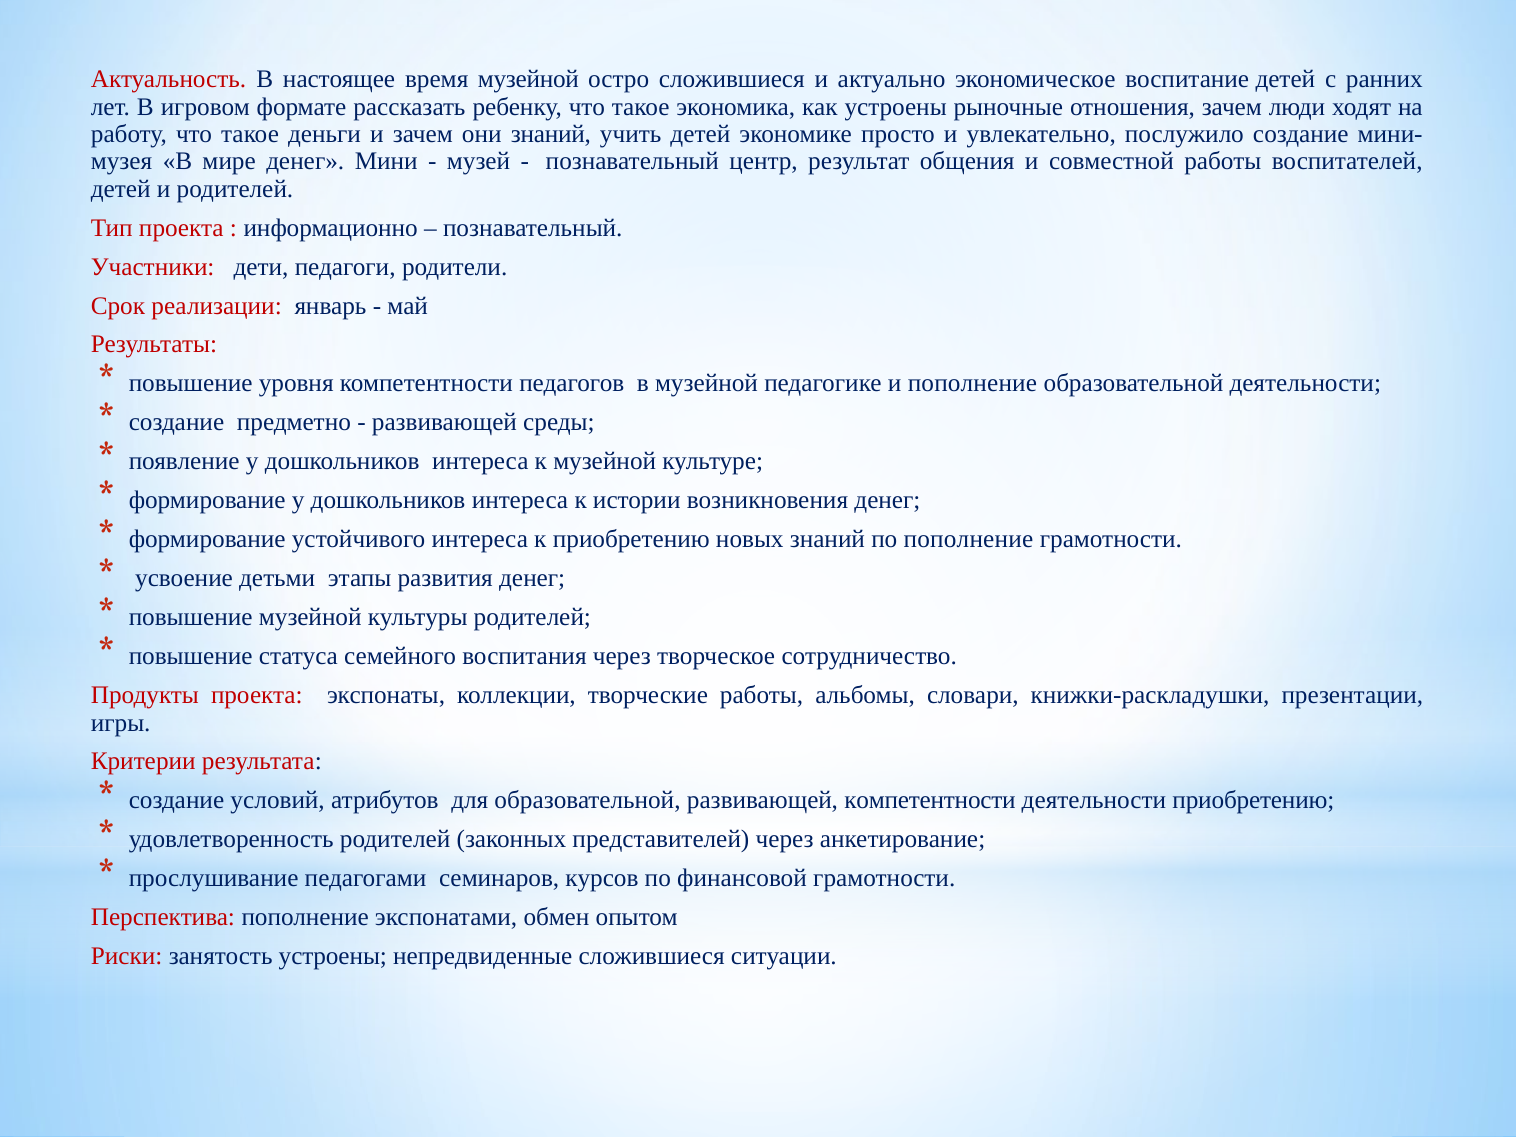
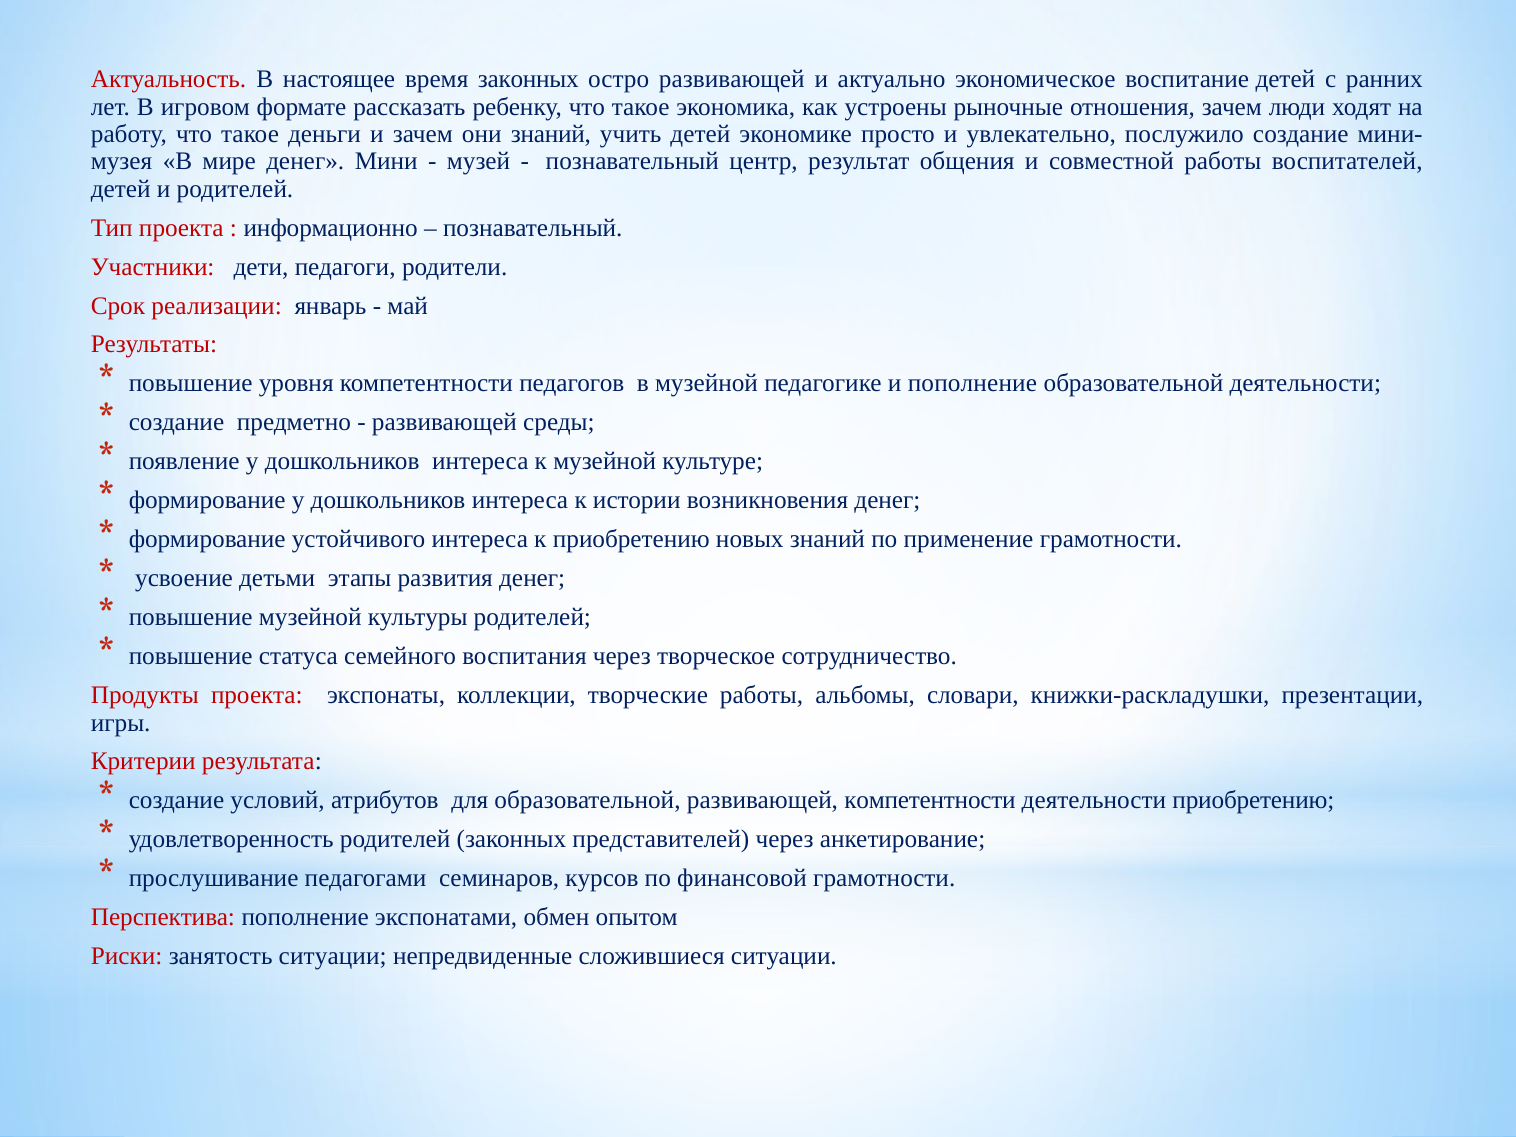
время музейной: музейной -> законных (528, 80)
остро сложившиеся: сложившиеся -> развивающей (732, 80)
по пополнение: пополнение -> применение (969, 540)
занятость устроены: устроены -> ситуации (333, 957)
